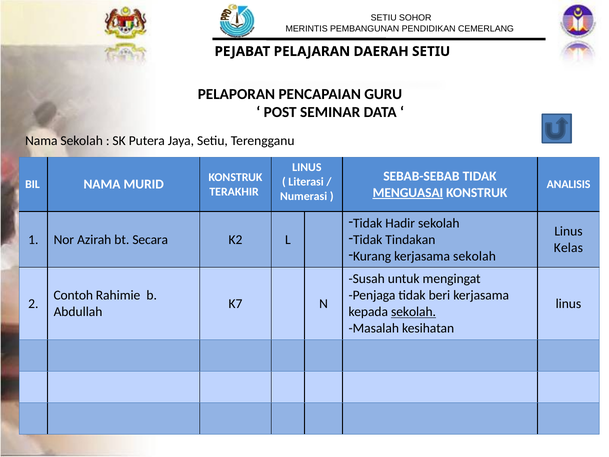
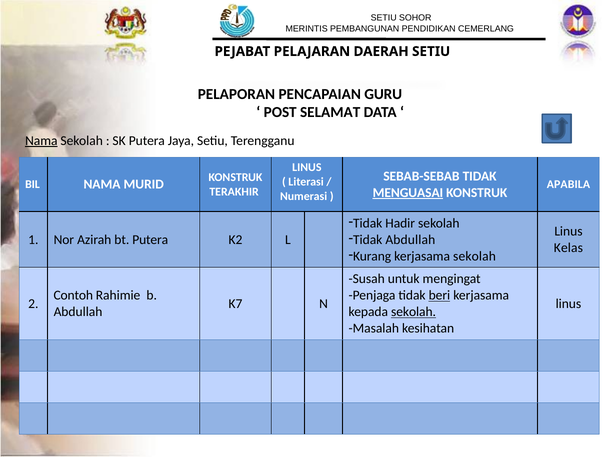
SEMINAR: SEMINAR -> SELAMAT (330, 112)
Nama underline: none -> present (41, 141)
ANALISIS: ANALISIS -> APABILA (568, 184)
Tidak Tindakan: Tindakan -> Abdullah (410, 239)
bt Secara: Secara -> Putera (150, 239)
beri underline: none -> present (439, 295)
